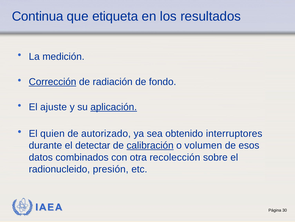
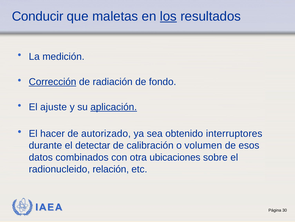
Continua: Continua -> Conducir (38, 16)
etiqueta: etiqueta -> maletas (115, 16)
los underline: none -> present (168, 16)
quien: quien -> hacer (53, 133)
calibración underline: present -> none (150, 145)
recolección: recolección -> ubicaciones (175, 157)
presión: presión -> relación (111, 169)
